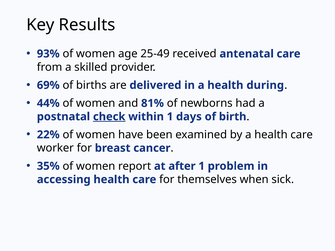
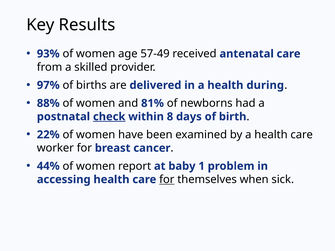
25-49: 25-49 -> 57-49 (155, 54)
69%: 69% -> 97% (48, 85)
44%: 44% -> 88% (48, 103)
within 1: 1 -> 8 (170, 117)
35%: 35% -> 44% (48, 166)
after: after -> baby (182, 166)
for underline: none -> present (167, 180)
